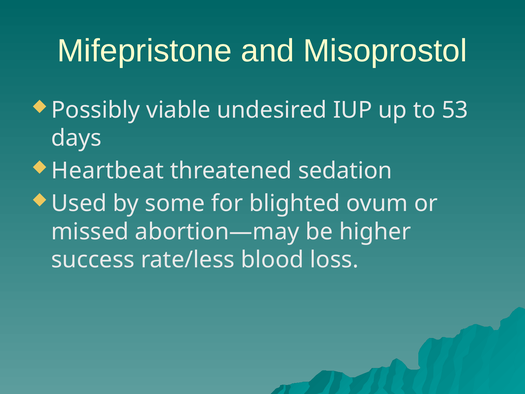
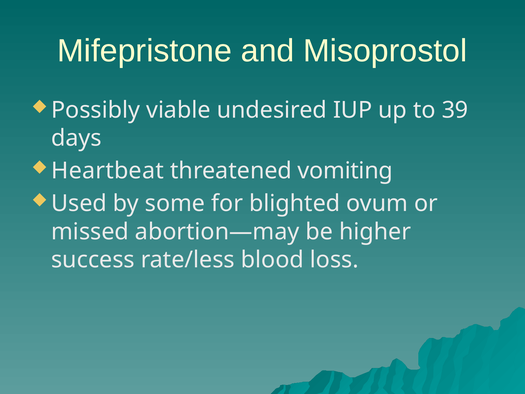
53: 53 -> 39 (455, 110)
sedation: sedation -> vomiting (345, 171)
